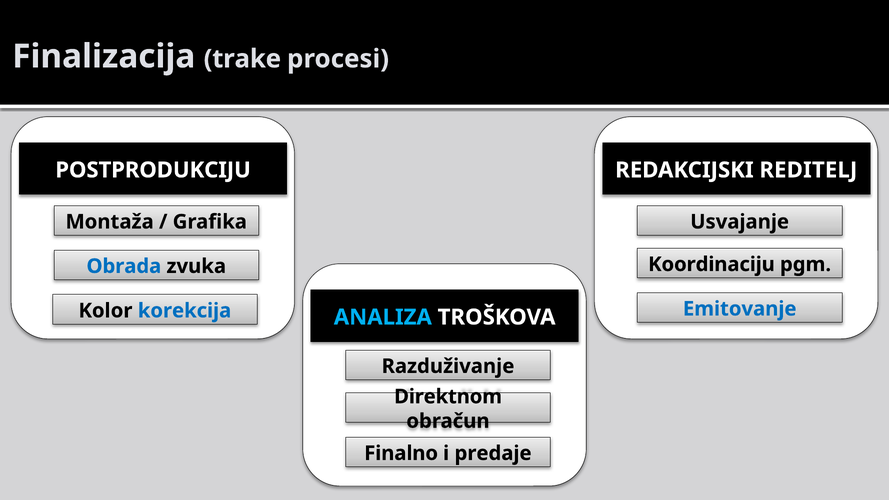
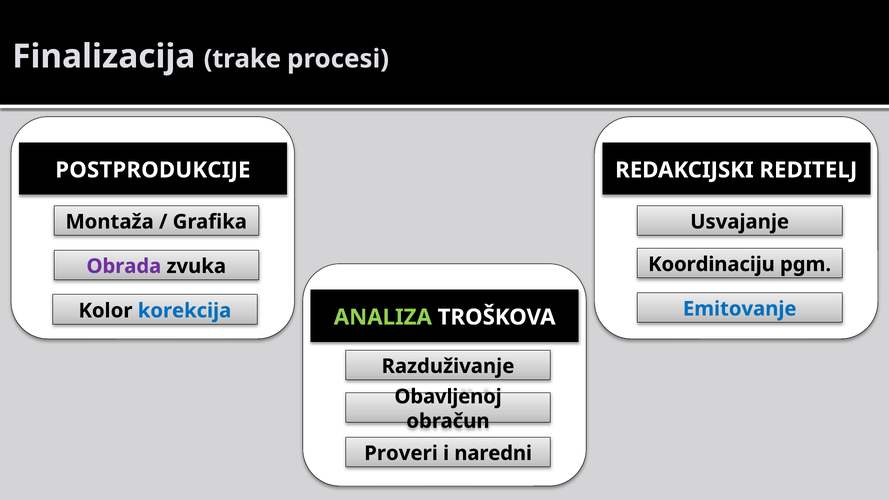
POSTPRODUKCIJU: POSTPRODUKCIJU -> POSTPRODUKCIJE (153, 170)
Obrada colour: blue -> purple (124, 266)
ANALIZA colour: light blue -> light green (383, 317)
Direktnom: Direktnom -> Obavljenoj (448, 397)
Finalno: Finalno -> Proveri (401, 453)
predaje: predaje -> naredni (493, 453)
